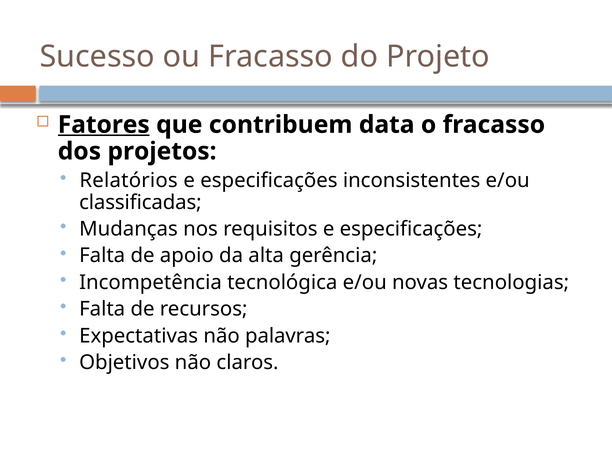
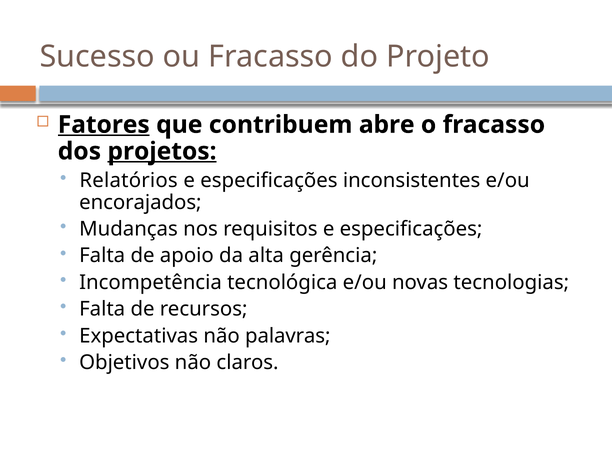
data: data -> abre (387, 125)
projetos underline: none -> present (162, 151)
classificadas: classificadas -> encorajados (140, 202)
